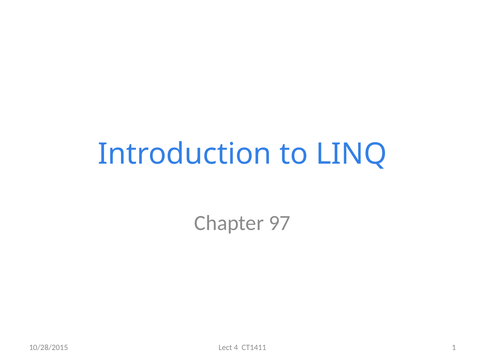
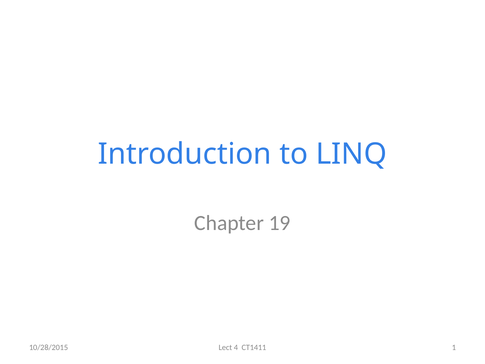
97: 97 -> 19 (280, 223)
